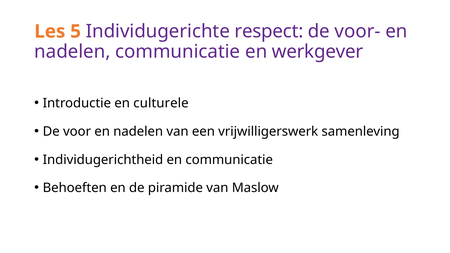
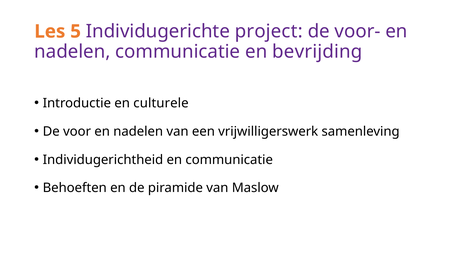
respect: respect -> project (269, 31)
werkgever: werkgever -> bevrijding (317, 52)
